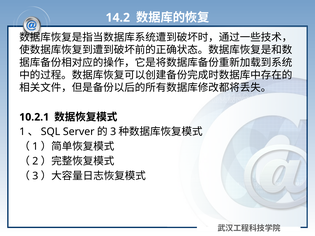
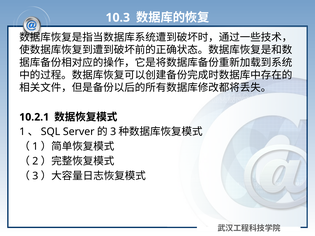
14.2: 14.2 -> 10.3 (118, 18)
